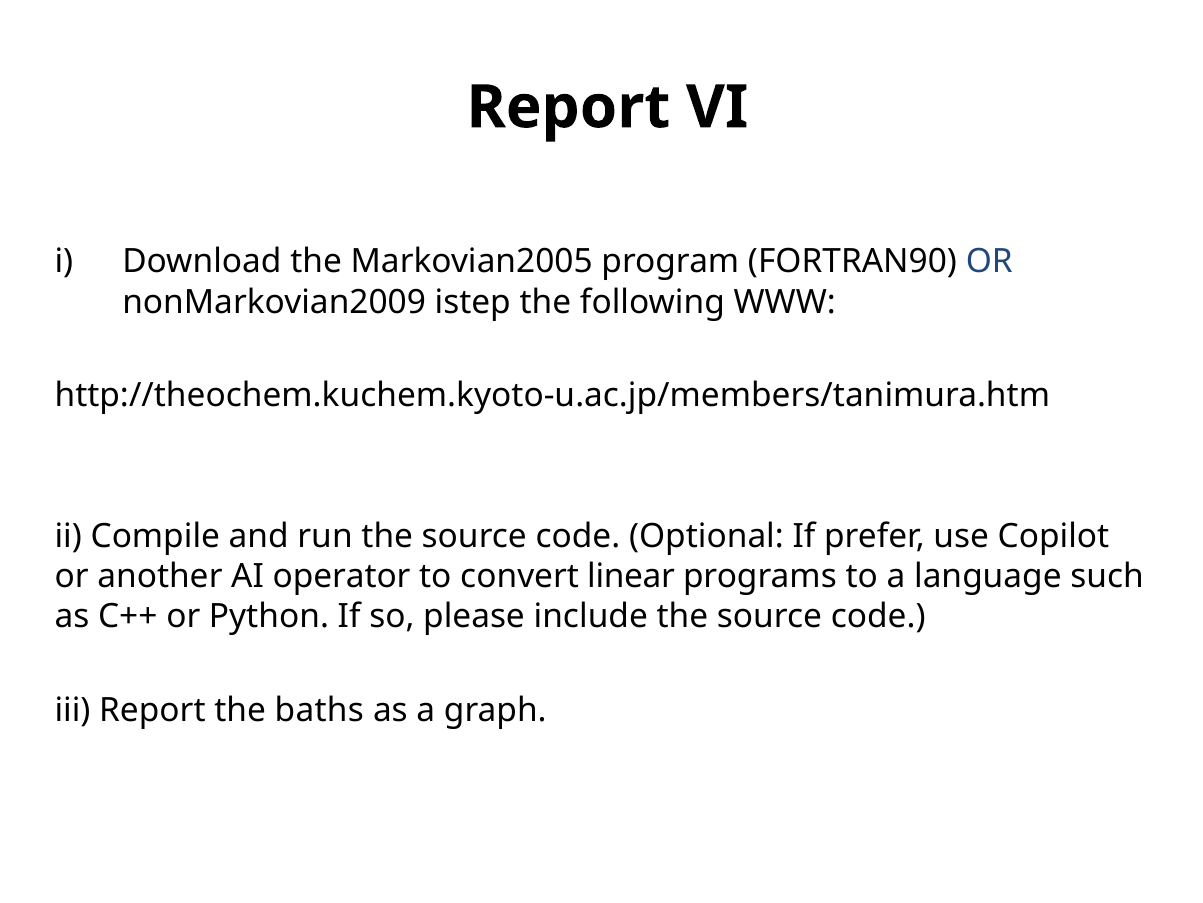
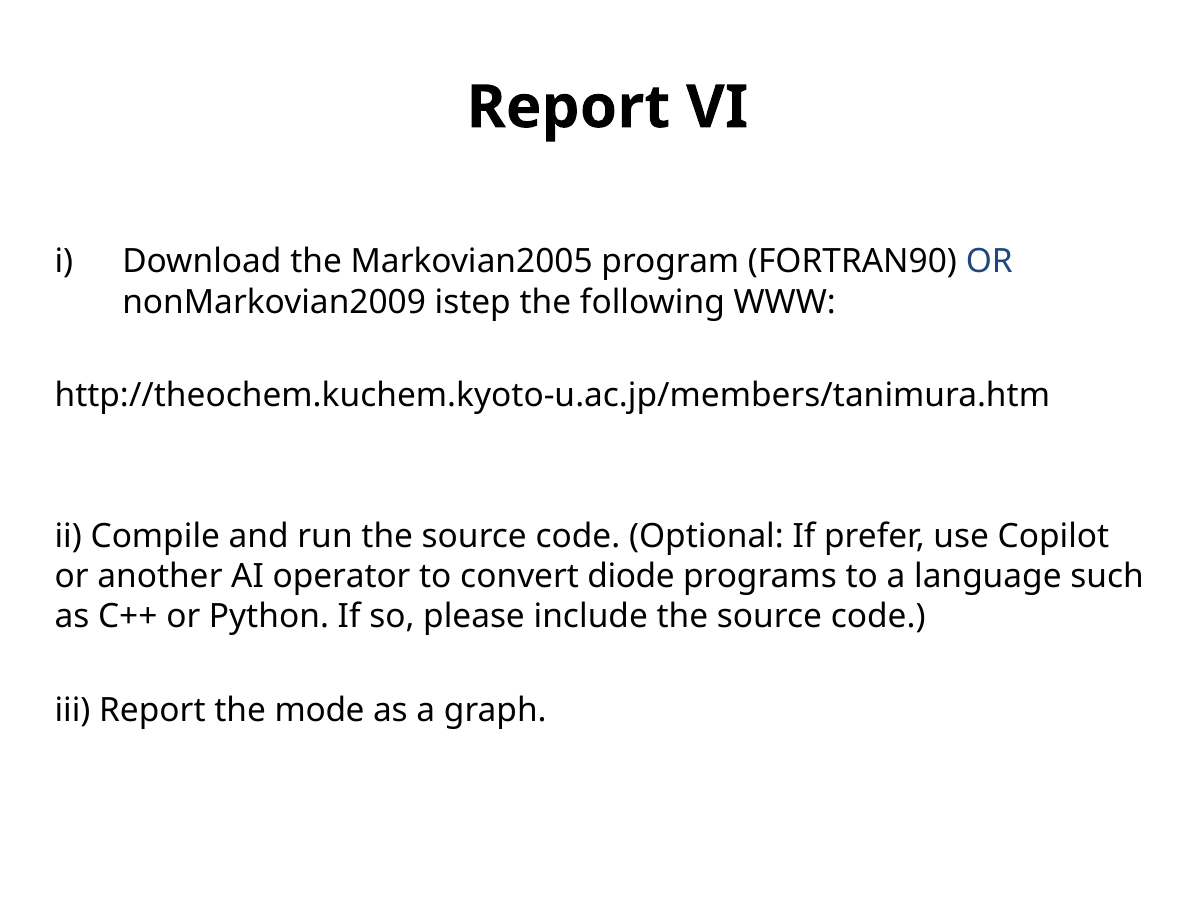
linear: linear -> diode (631, 576)
baths: baths -> mode (320, 710)
